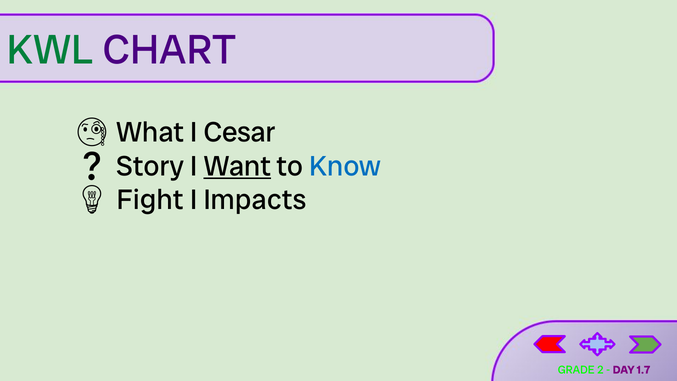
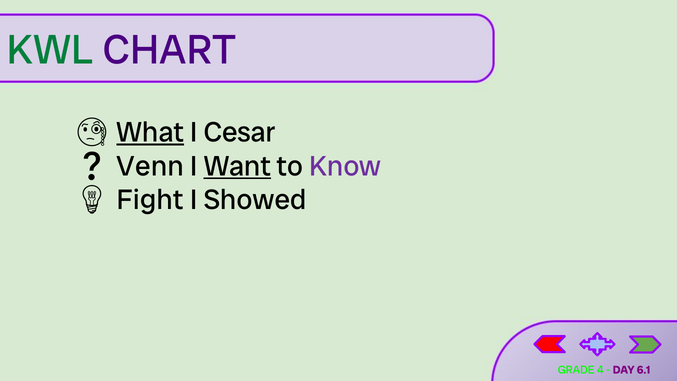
What underline: none -> present (150, 132)
Story: Story -> Venn (150, 166)
Know colour: blue -> purple (345, 166)
Impacts: Impacts -> Showed (255, 200)
2: 2 -> 4 (600, 370)
1.7: 1.7 -> 6.1 (644, 370)
